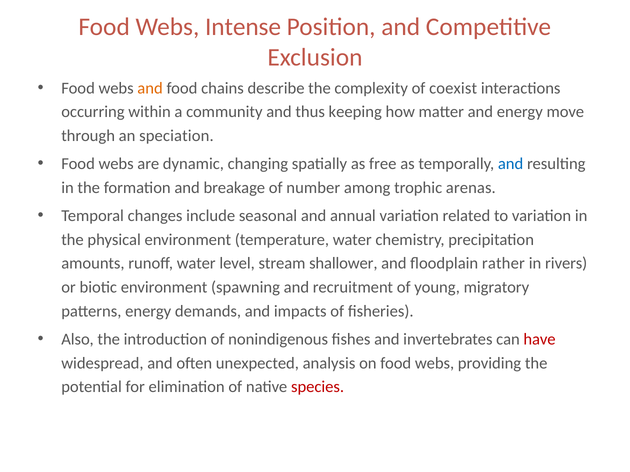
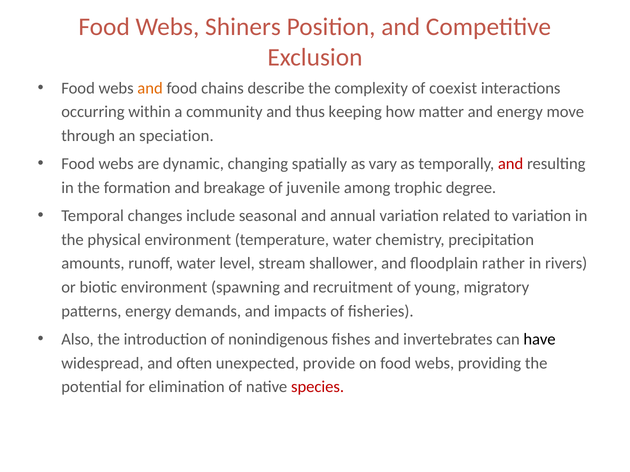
Intense: Intense -> Shiners (243, 27)
free: free -> vary (383, 164)
and colour: blue -> red (511, 164)
number: number -> juvenile (313, 188)
arenas: arenas -> degree (471, 188)
have colour: red -> black (540, 340)
analysis: analysis -> provide (329, 363)
